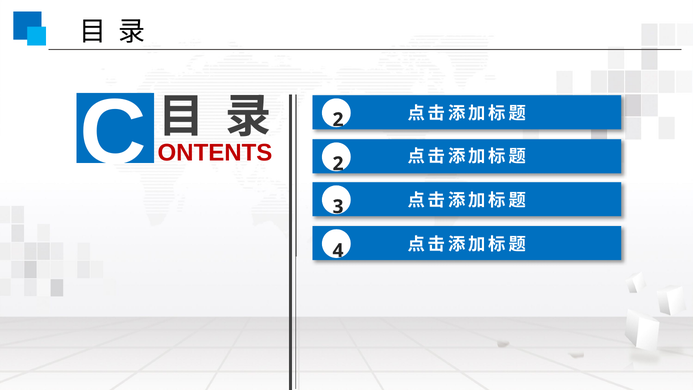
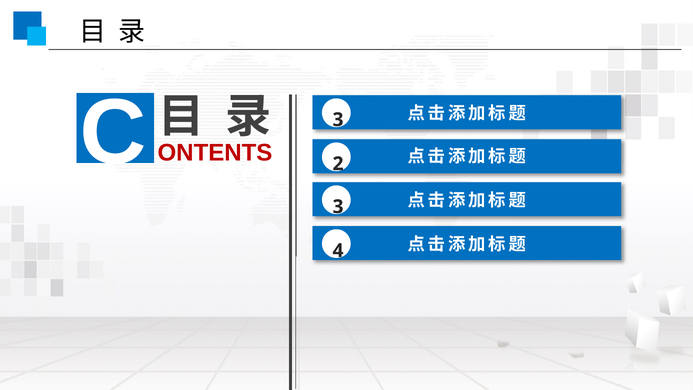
C 2: 2 -> 3 (338, 120)
